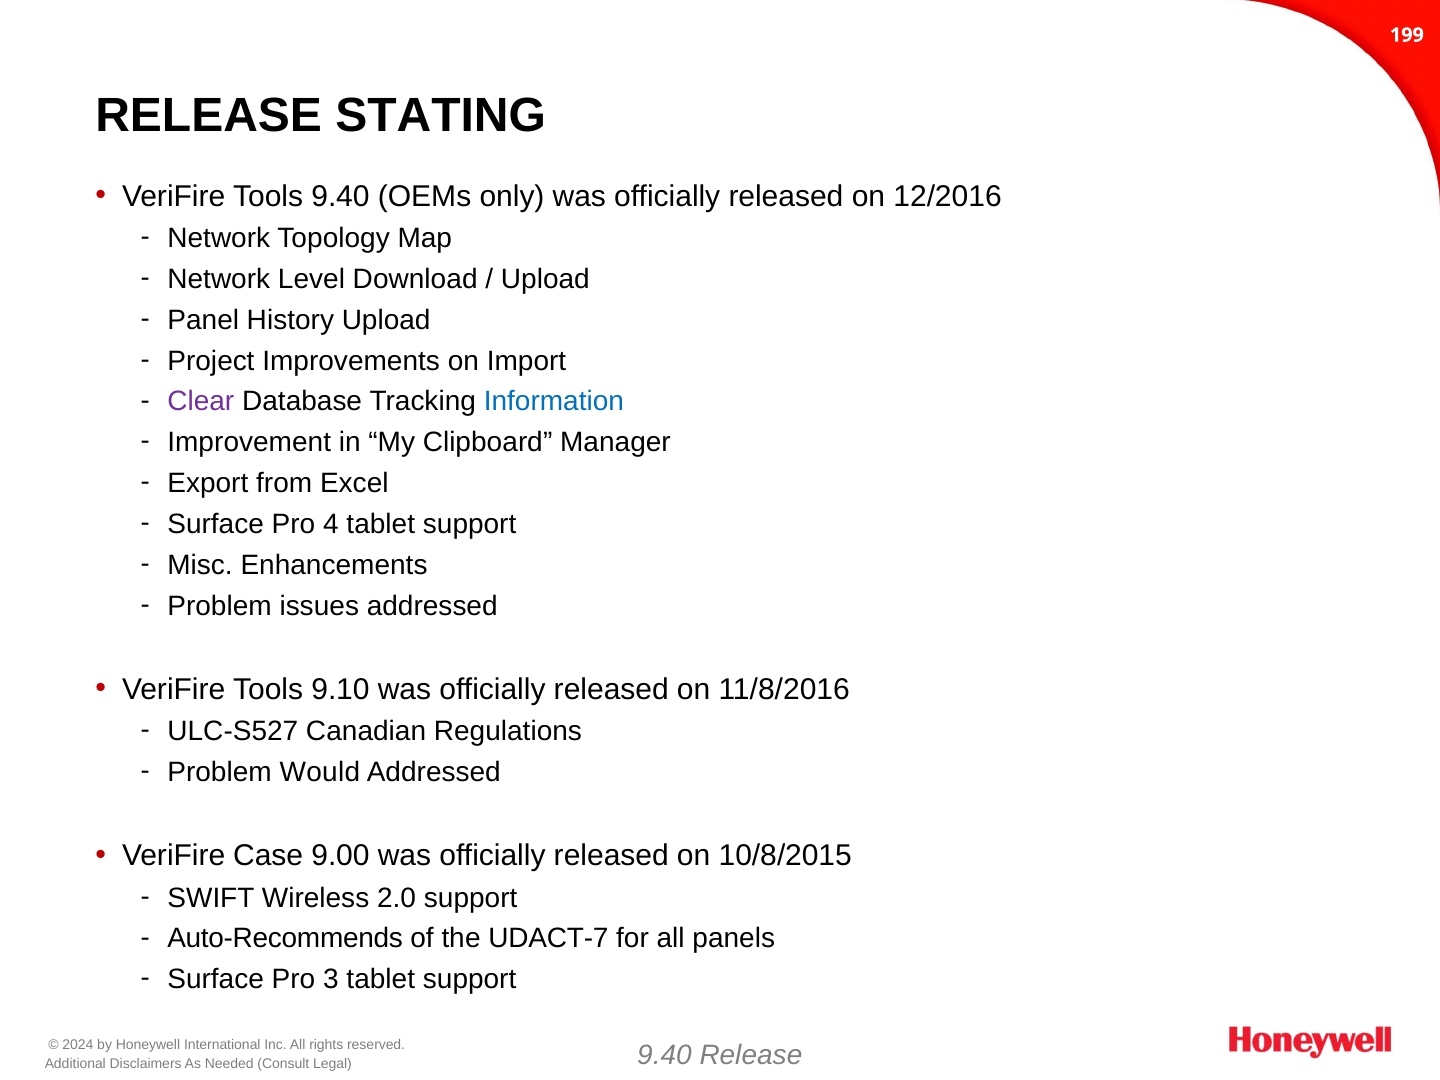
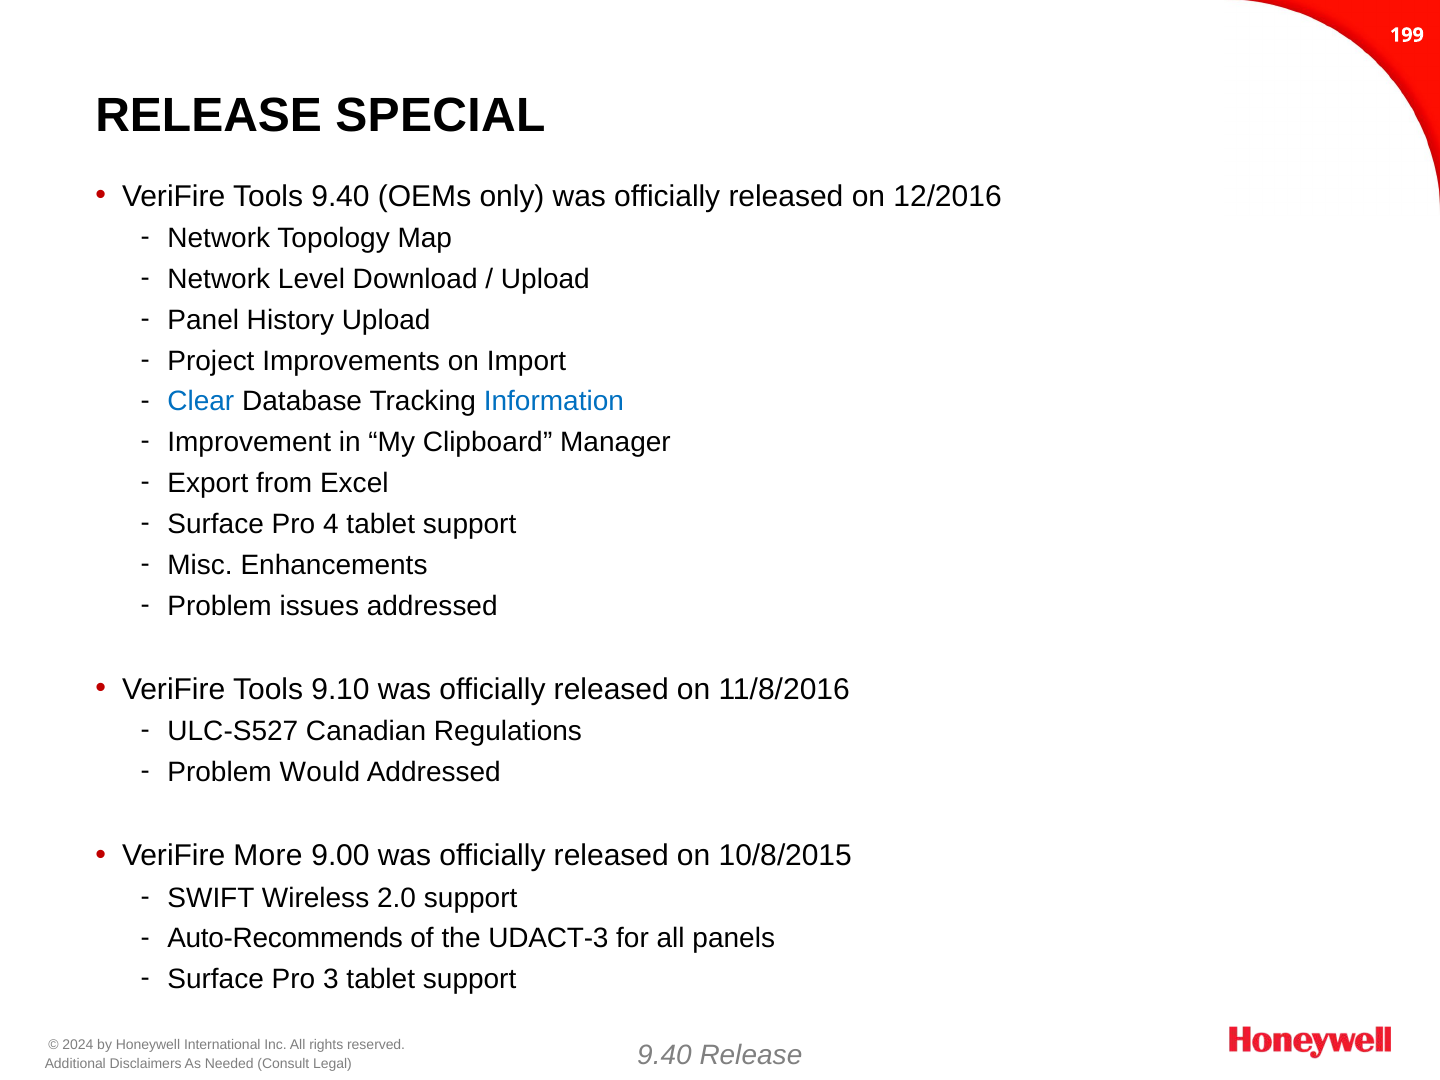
STATING: STATING -> SPECIAL (440, 115)
Clear colour: purple -> blue (201, 402)
Case: Case -> More (268, 856)
UDACT-7: UDACT-7 -> UDACT-3 (548, 939)
